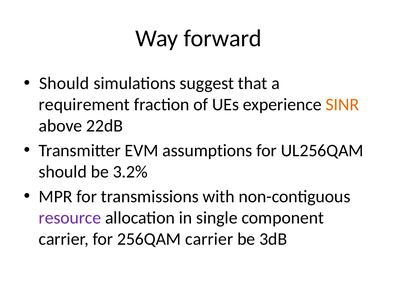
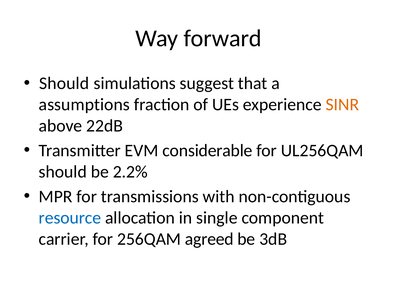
requirement: requirement -> assumptions (84, 104)
assumptions: assumptions -> considerable (207, 150)
3.2%: 3.2% -> 2.2% (130, 172)
resource colour: purple -> blue (70, 218)
256QAM carrier: carrier -> agreed (209, 239)
